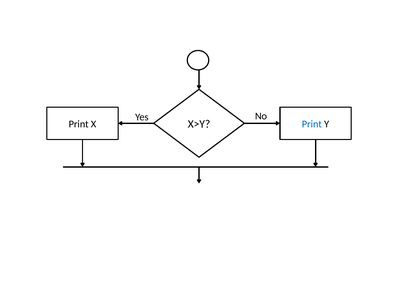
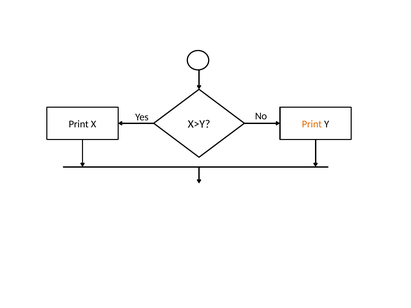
Print colour: blue -> orange (312, 124)
